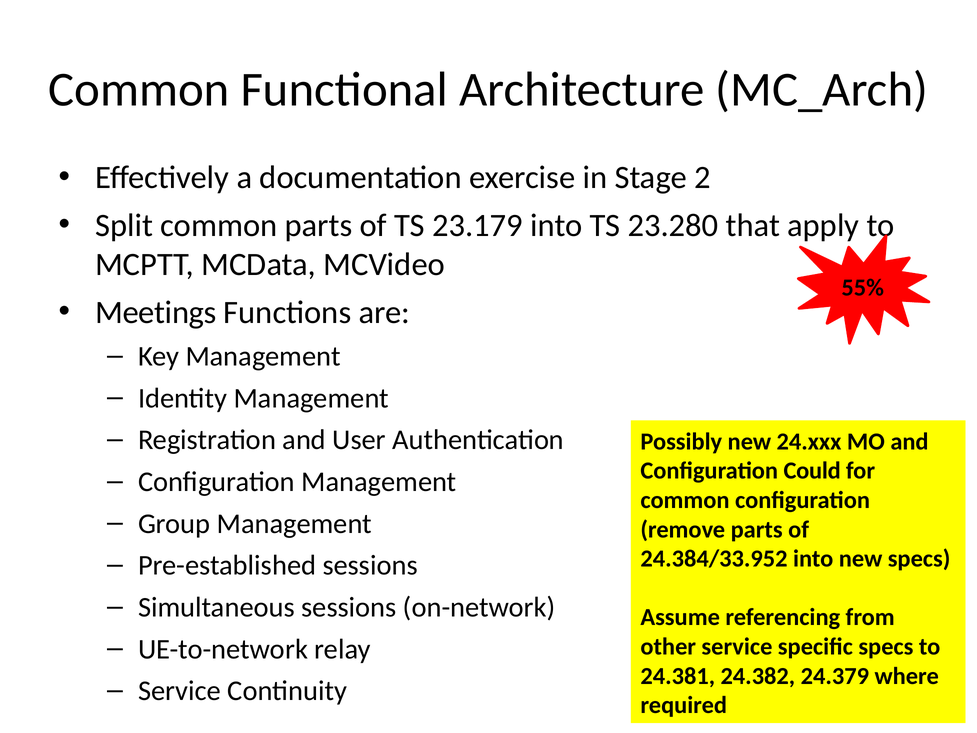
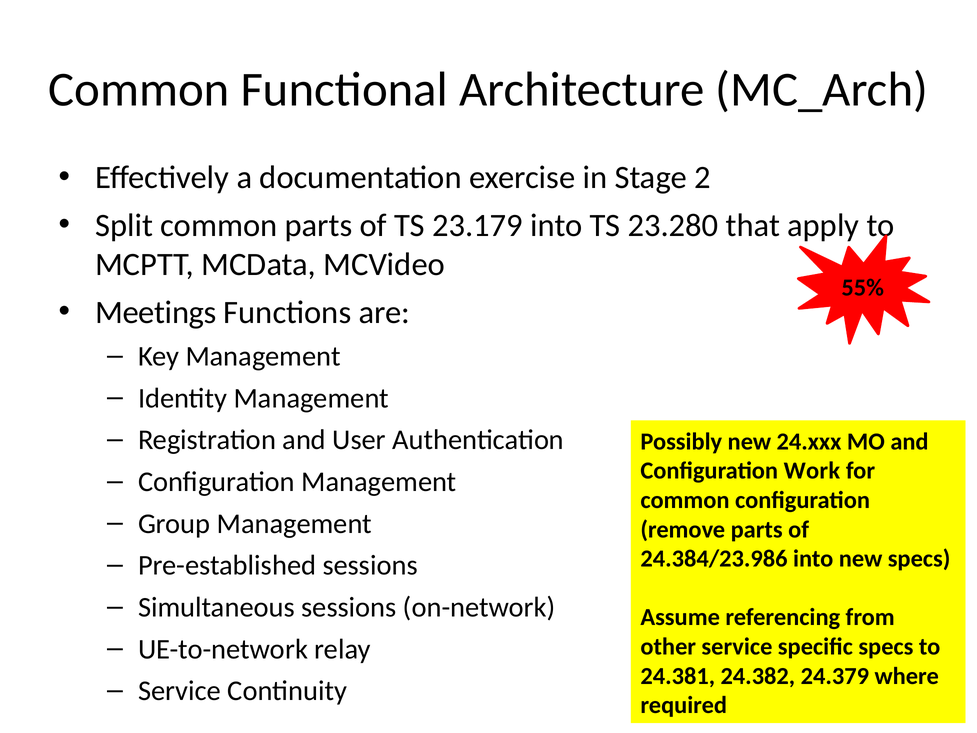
Could: Could -> Work (812, 471)
24.384/33.952: 24.384/33.952 -> 24.384/23.986 (714, 559)
